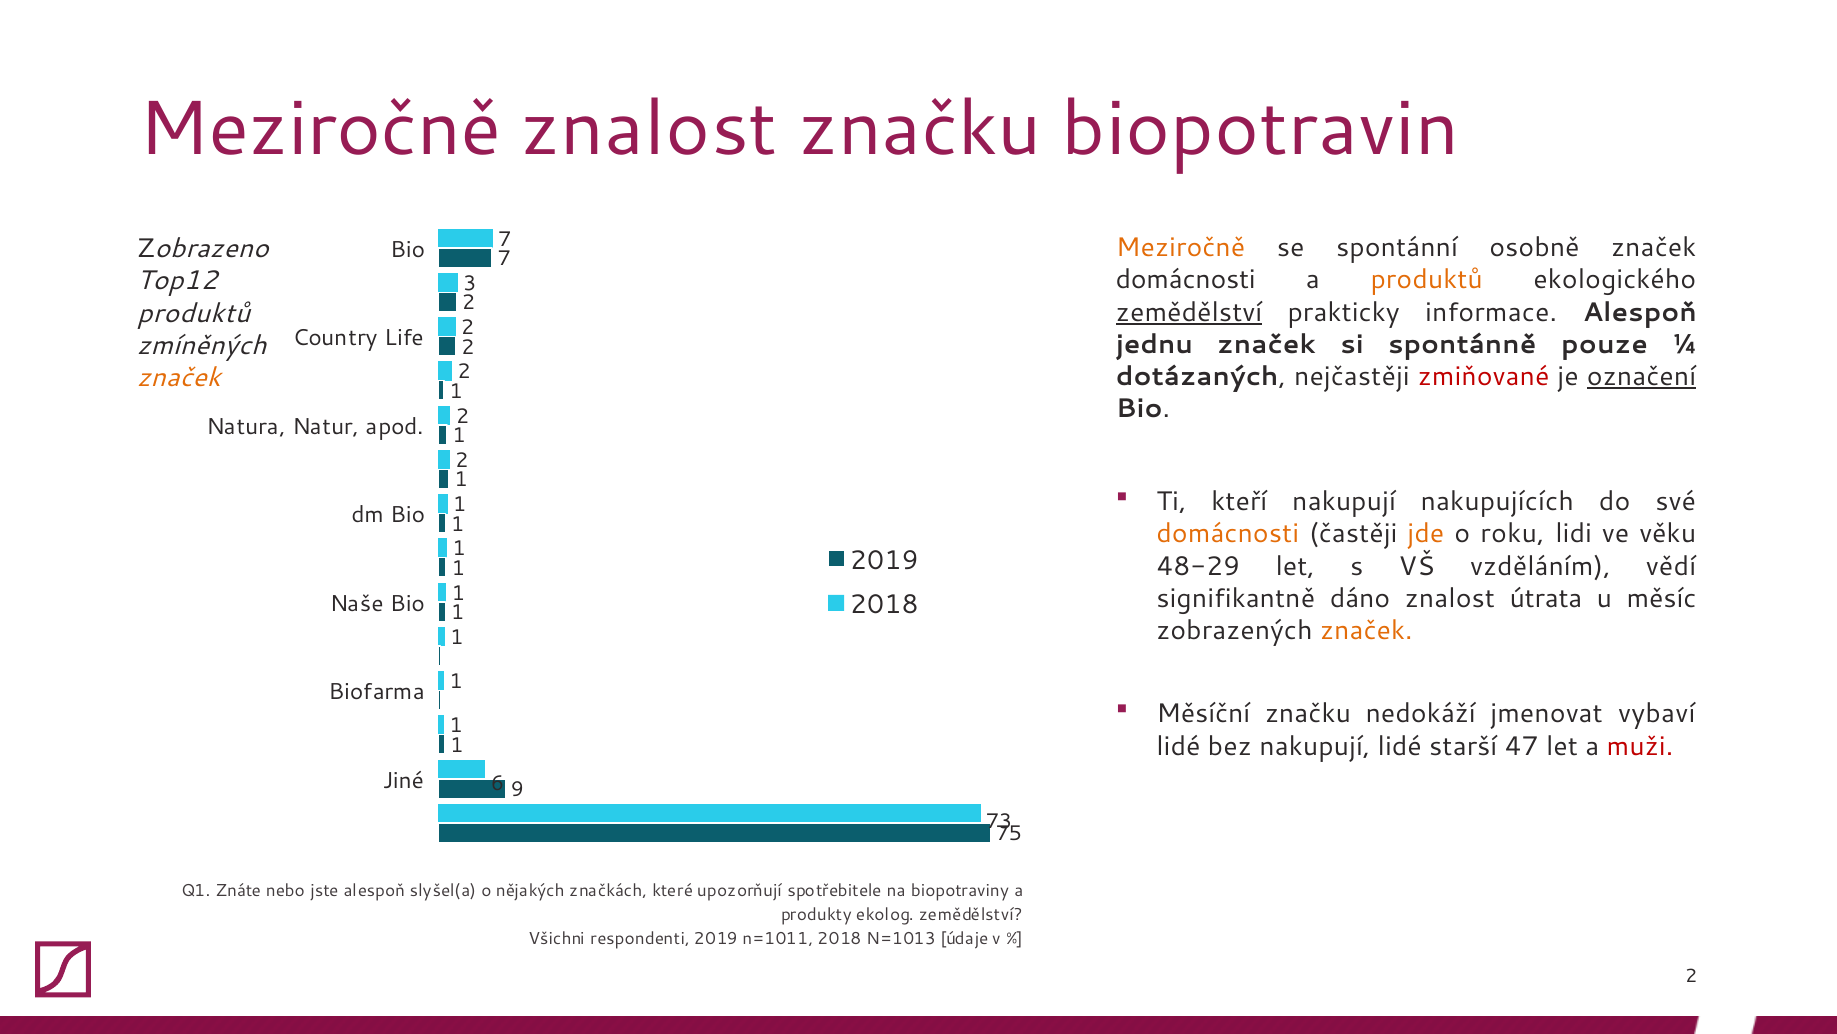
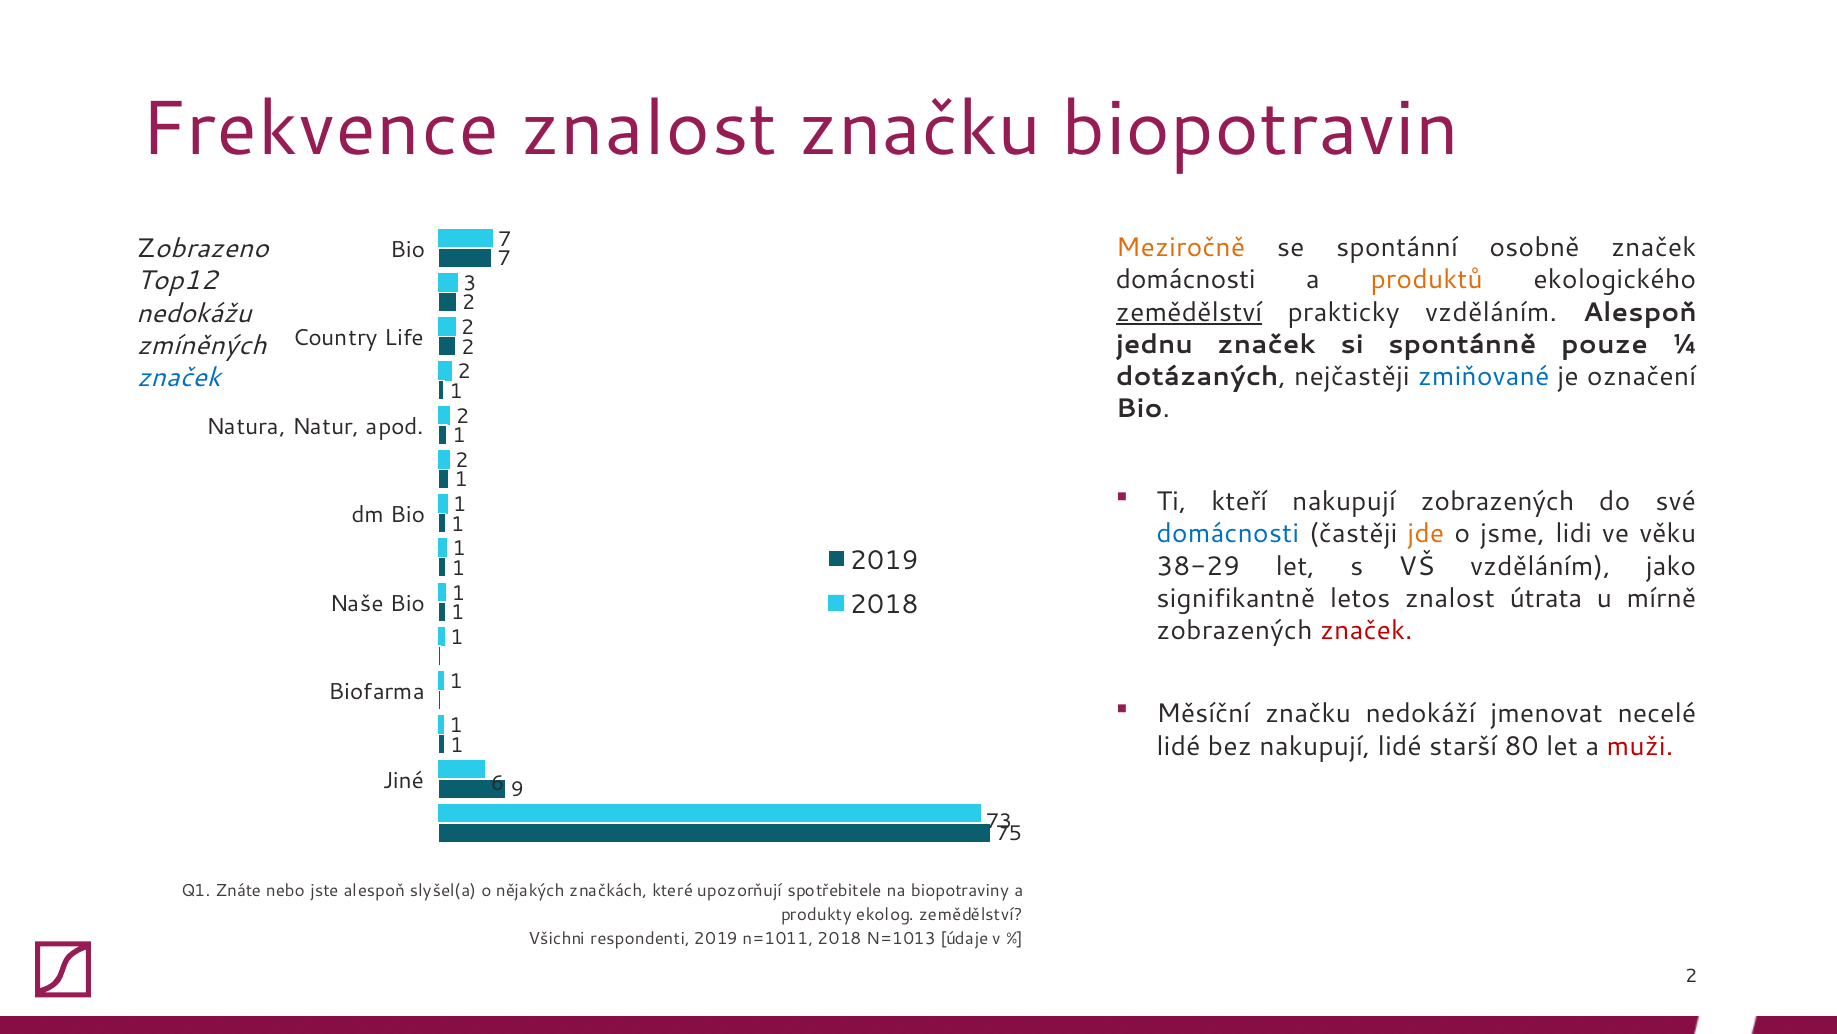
Meziročně: Meziročně -> Frekvence (320, 129)
prakticky informace: informace -> vzděláním (1491, 312)
produktů: produktů -> nedokážu (194, 313)
zmiňované colour: red -> blue (1484, 376)
označení underline: present -> none (1642, 376)
značek colour: orange -> blue (179, 377)
nakupují nakupujících: nakupujících -> zobrazených (1497, 502)
domácnosti colour: orange -> blue (1228, 534)
roku: roku -> jsme (1513, 534)
48-29: 48-29 -> 38-29 (1198, 566)
vědí: vědí -> jako (1671, 566)
dáno: dáno -> letos (1360, 598)
měsíc: měsíc -> mírně (1661, 598)
značek colour: orange -> red (1366, 630)
vybaví: vybaví -> necelé (1657, 714)
47: 47 -> 80 (1522, 746)
